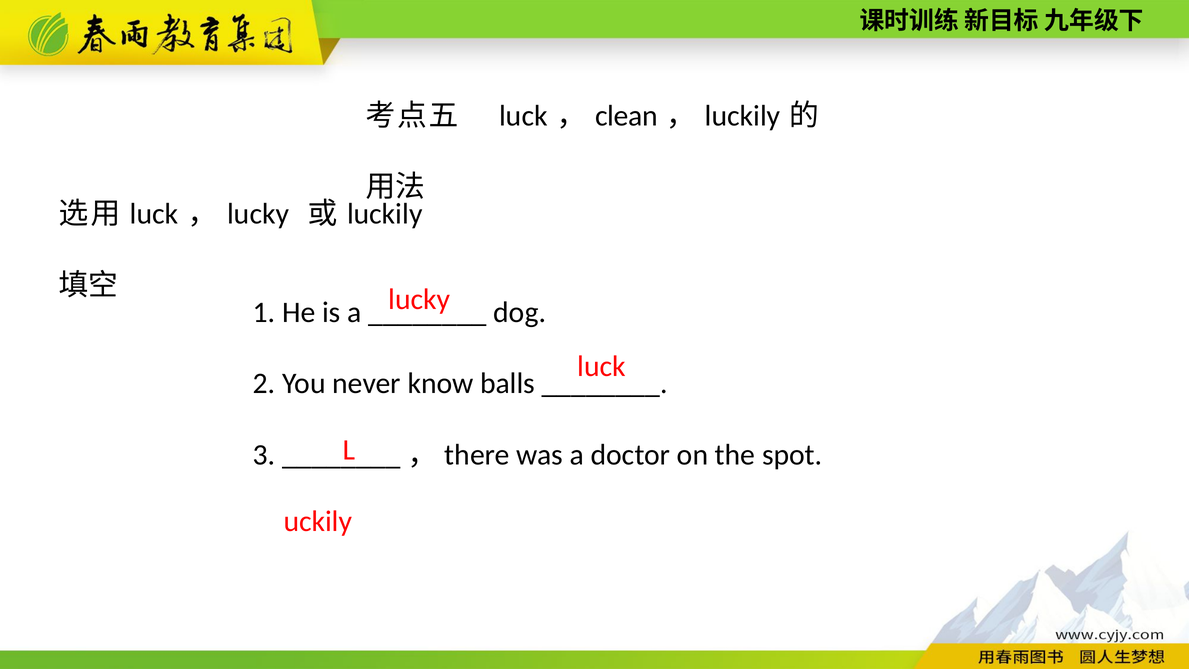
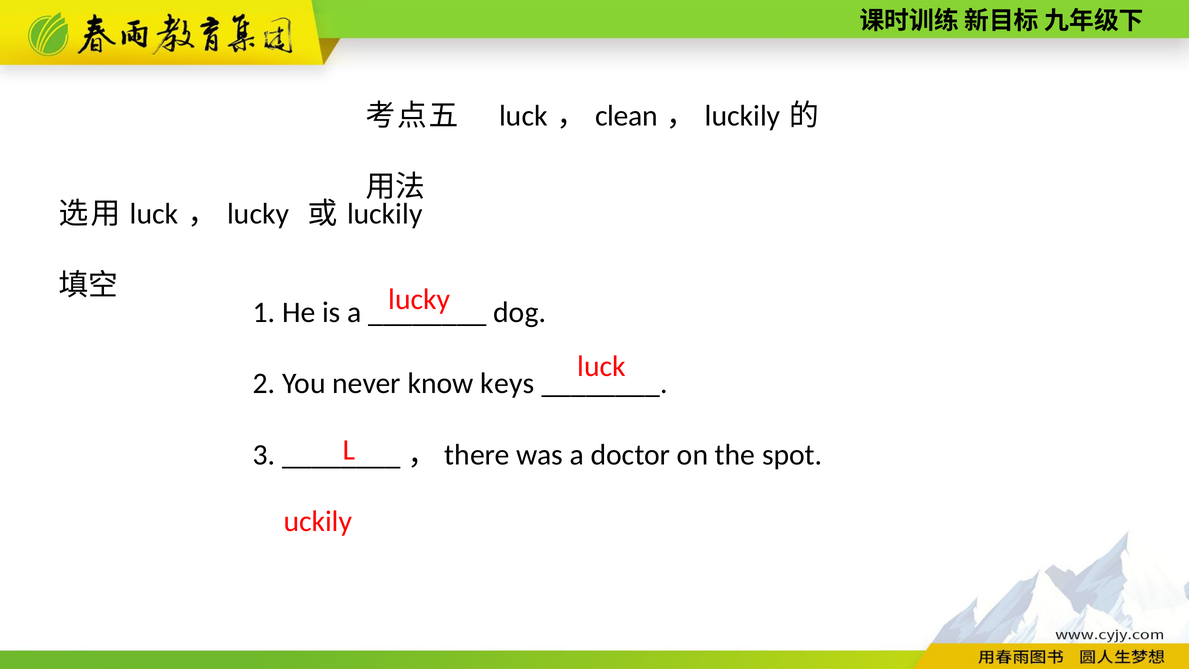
balls: balls -> keys (507, 383)
